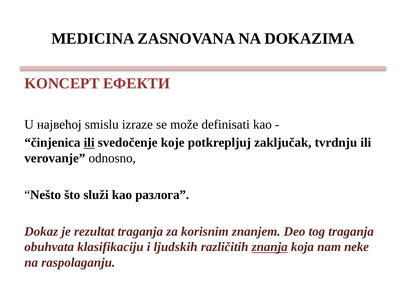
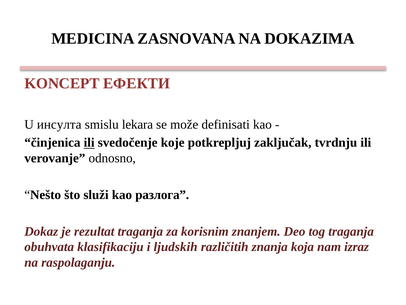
највећој: највећој -> инсулта (59, 124)
izraze: izraze -> lekara (137, 124)
znanja underline: present -> none (270, 247)
neke: neke -> izraz (357, 247)
